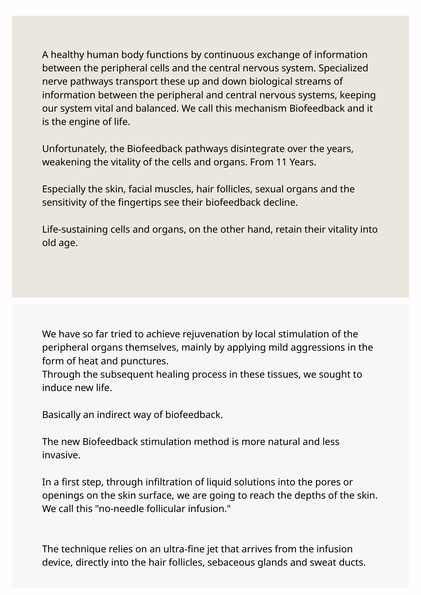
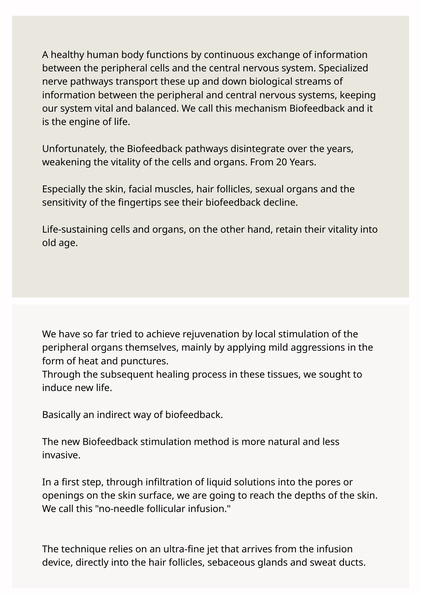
11: 11 -> 20 (282, 163)
